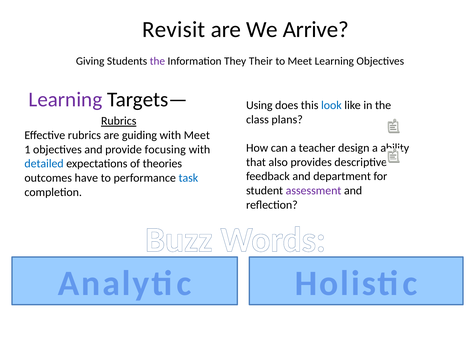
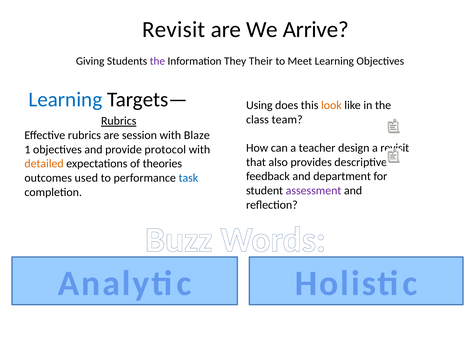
Learning colour: purple -> blue (65, 100)
look colour: blue -> orange (331, 105)
plans: plans -> team (287, 120)
guiding: guiding -> session (139, 135)
with Meet: Meet -> Blaze (197, 135)
a ability: ability -> revisit (395, 148)
focusing: focusing -> protocol (165, 150)
detailed colour: blue -> orange (44, 164)
have: have -> used (86, 178)
